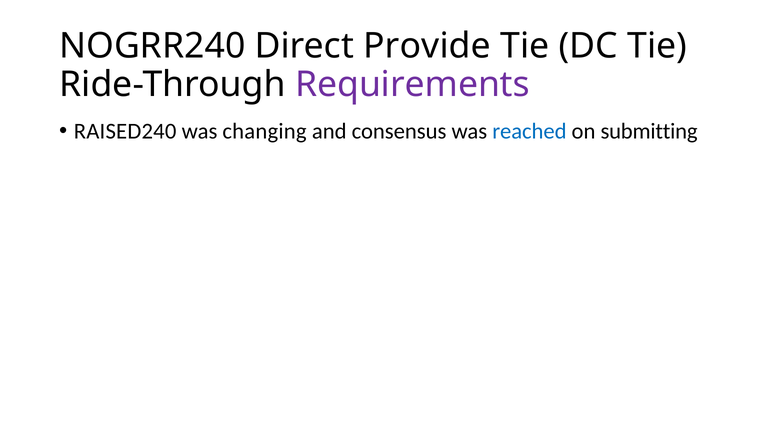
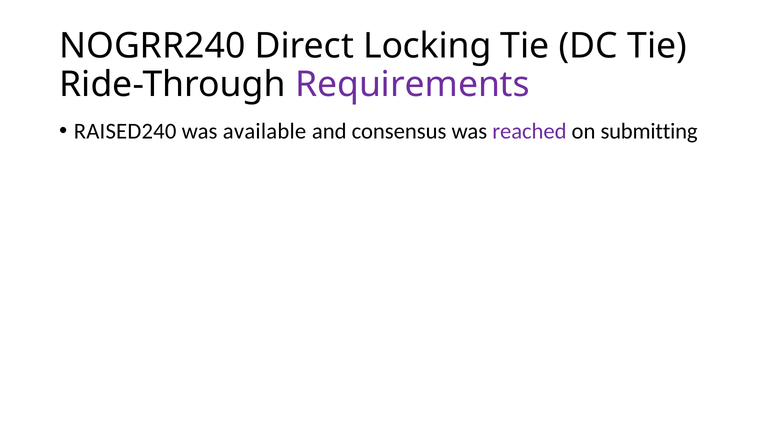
Provide: Provide -> Locking (427, 46)
changing: changing -> available (265, 131)
reached colour: blue -> purple (529, 131)
